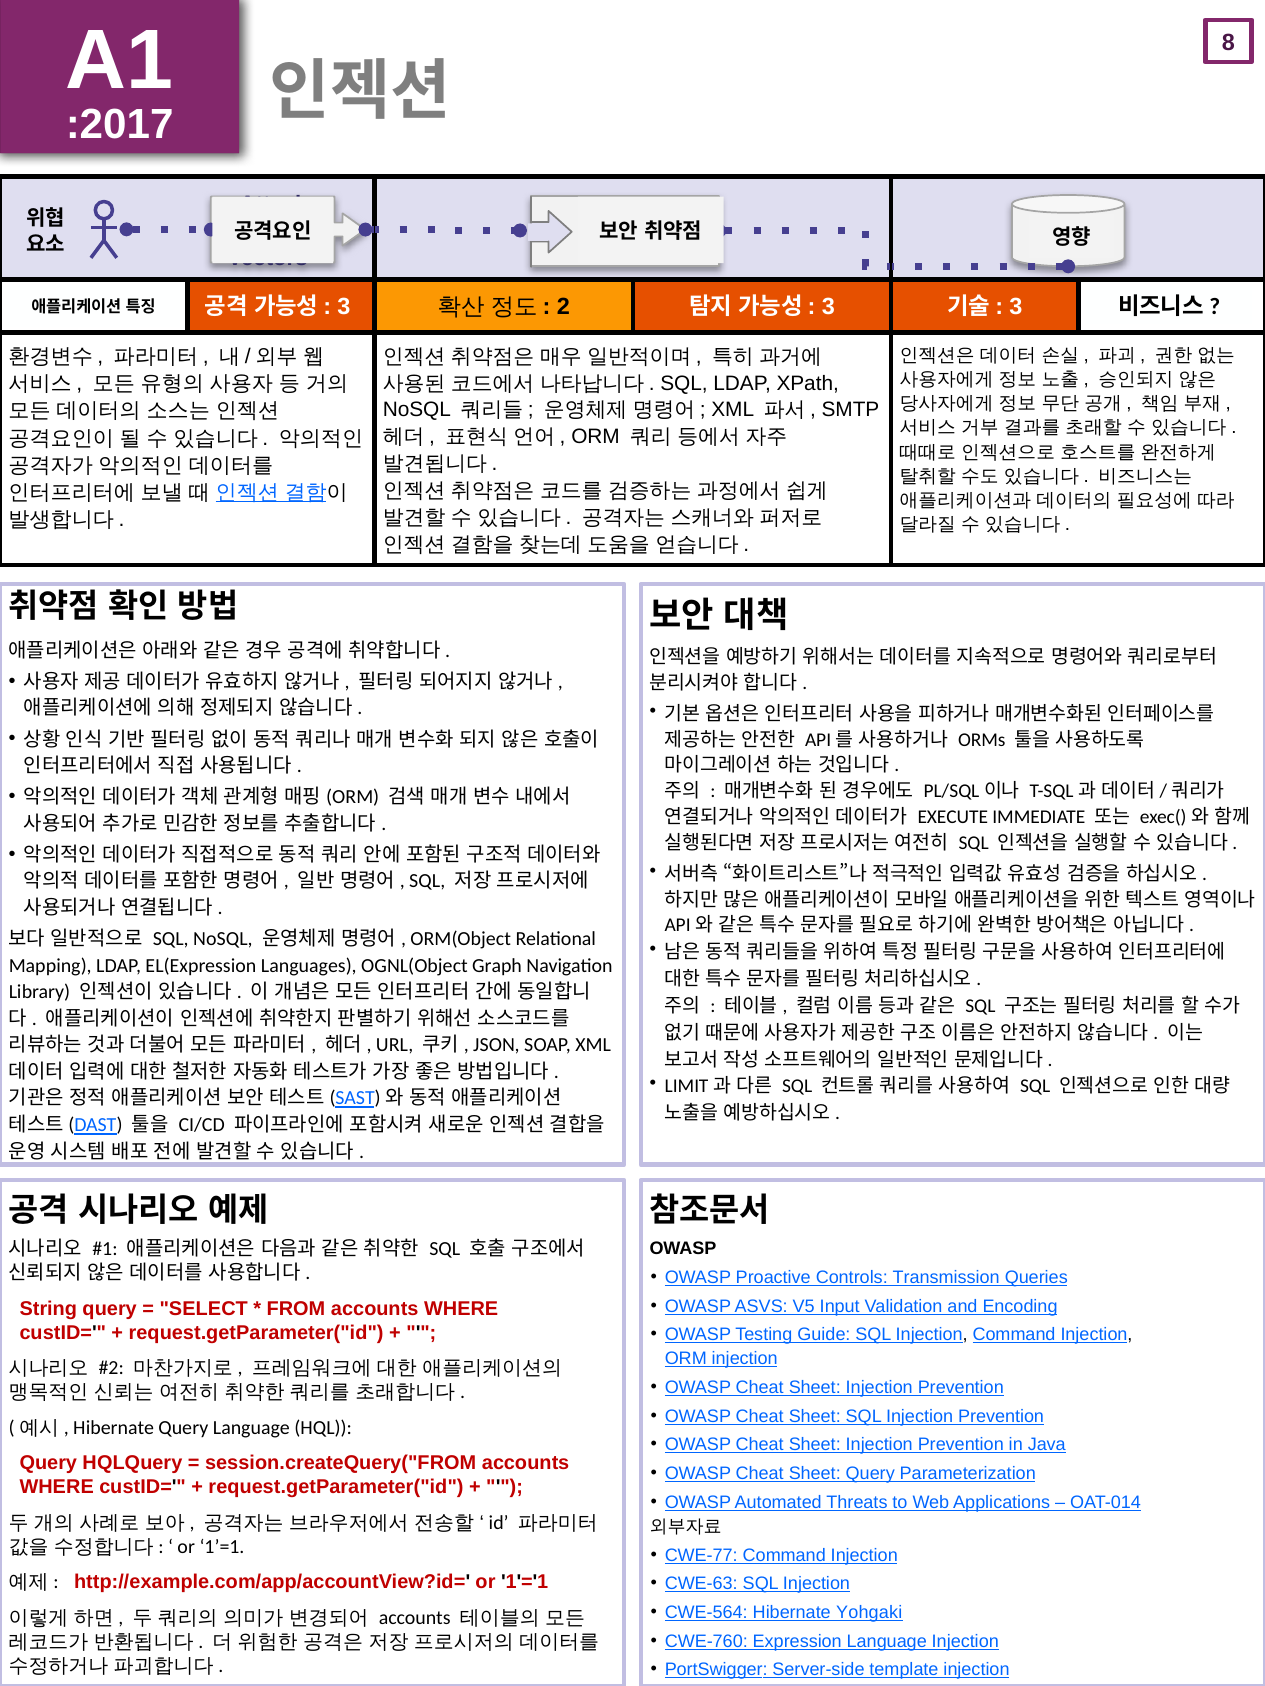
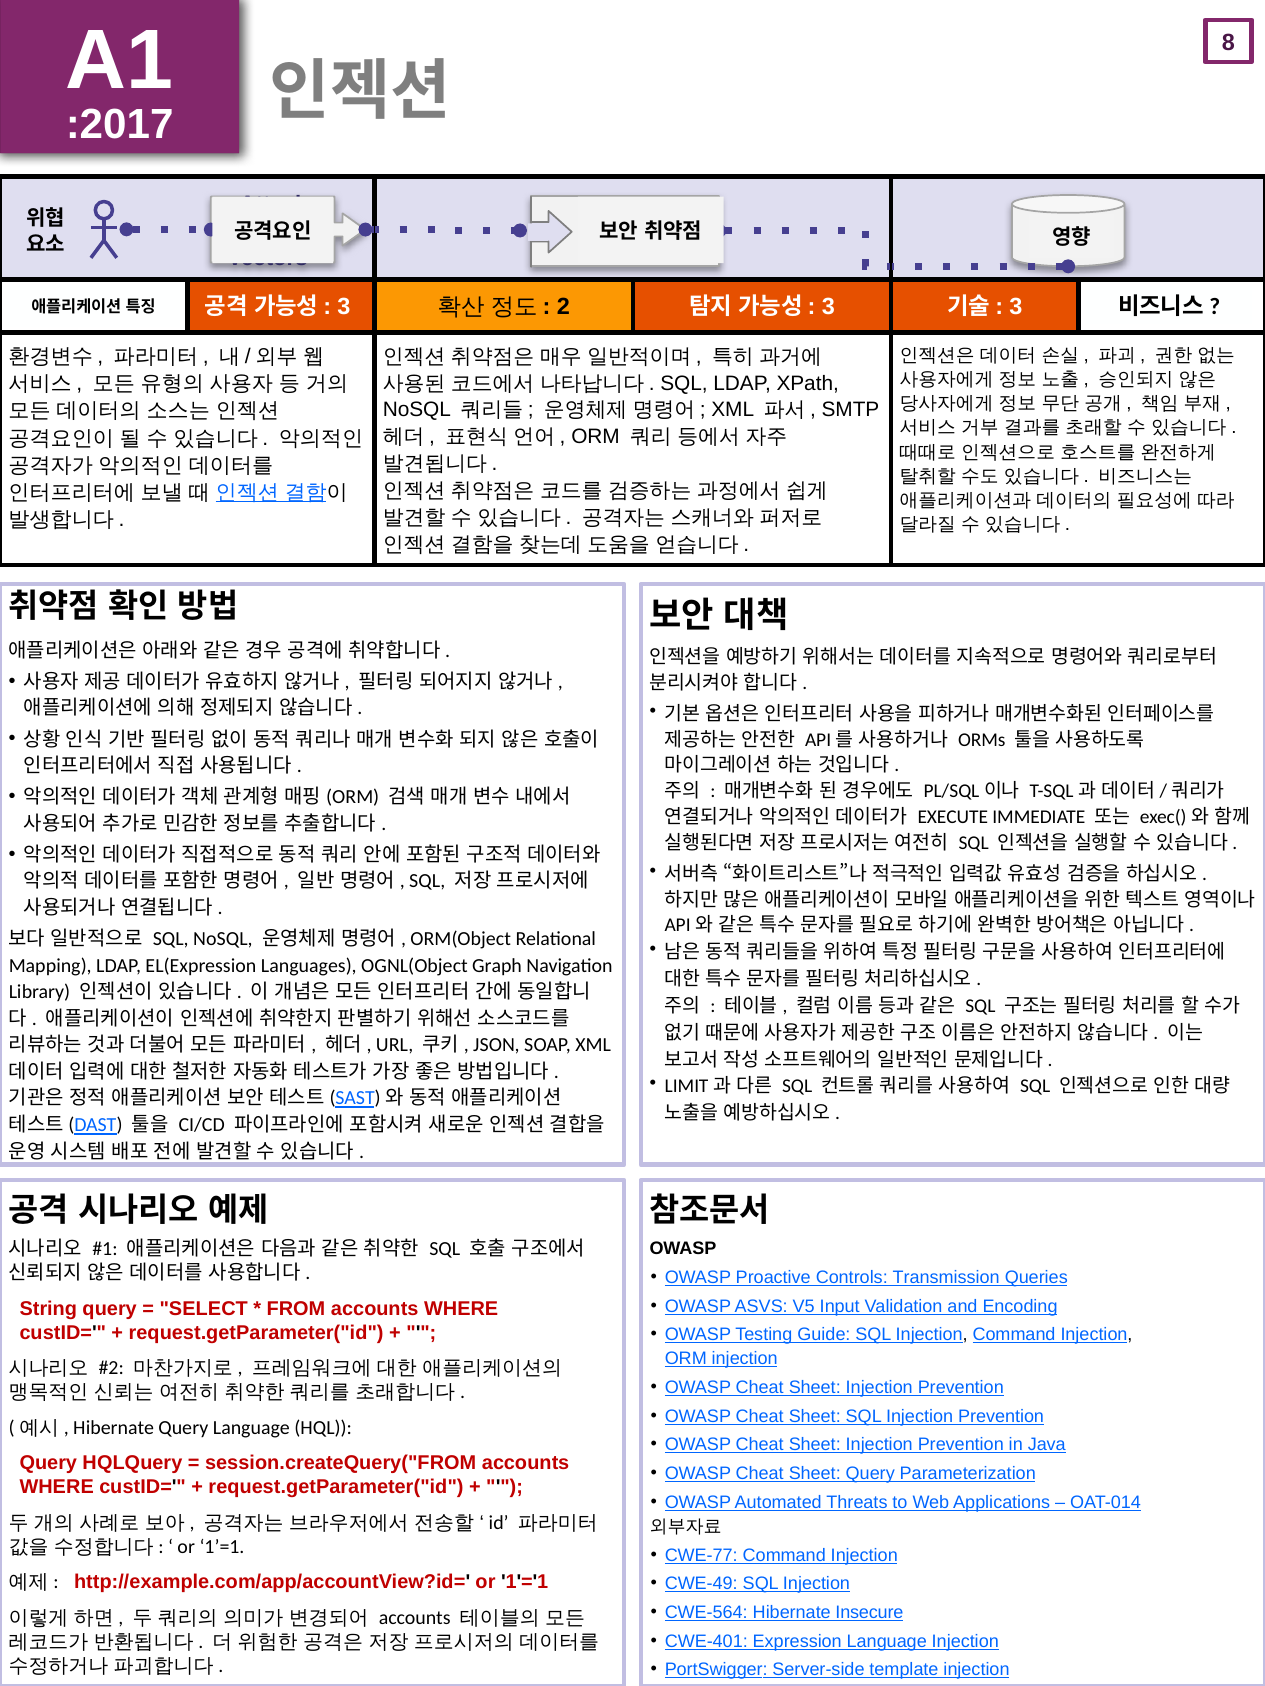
CWE-63: CWE-63 -> CWE-49 (701, 1584)
Yohgaki: Yohgaki -> Insecure (869, 1613)
CWE-760: CWE-760 -> CWE-401 (706, 1642)
